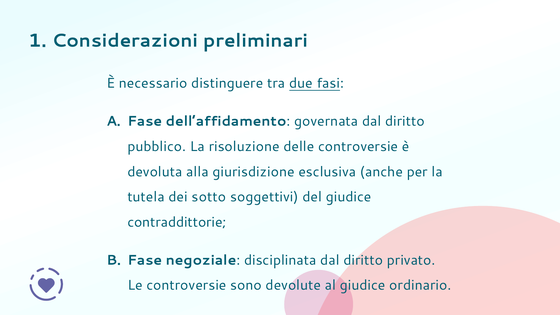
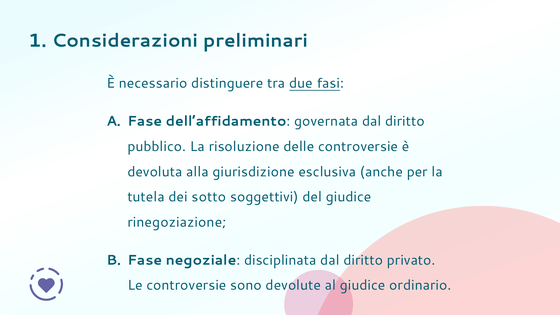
contraddittorie: contraddittorie -> rinegoziazione (177, 222)
